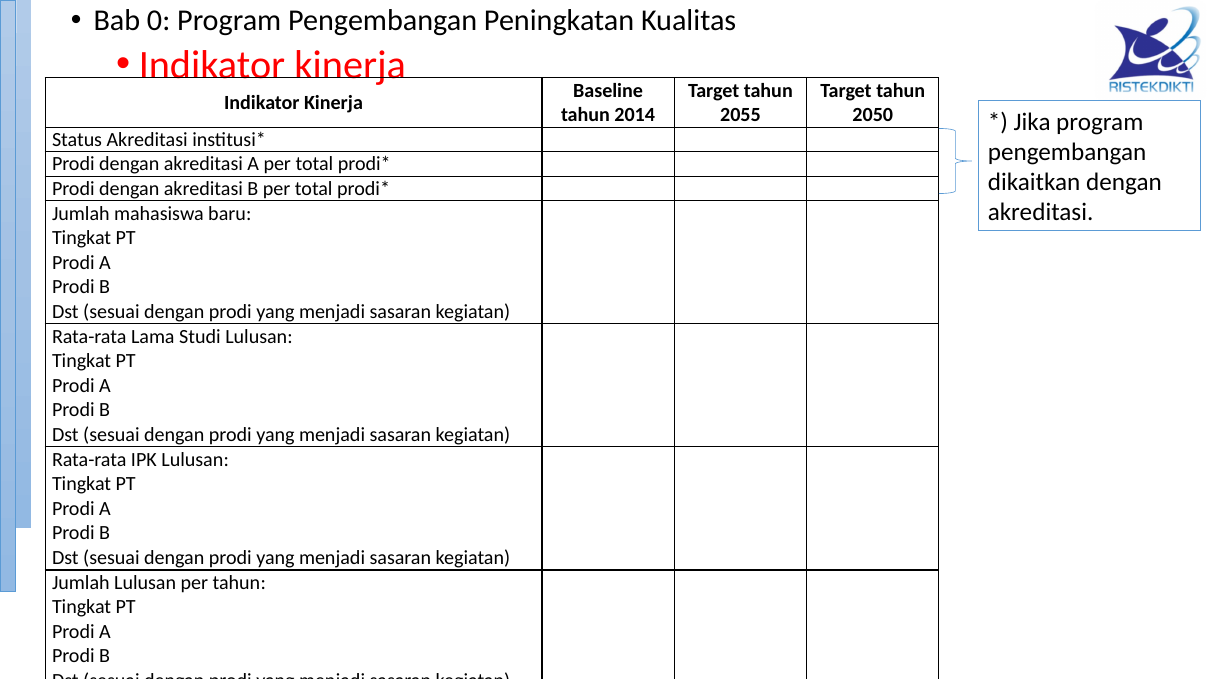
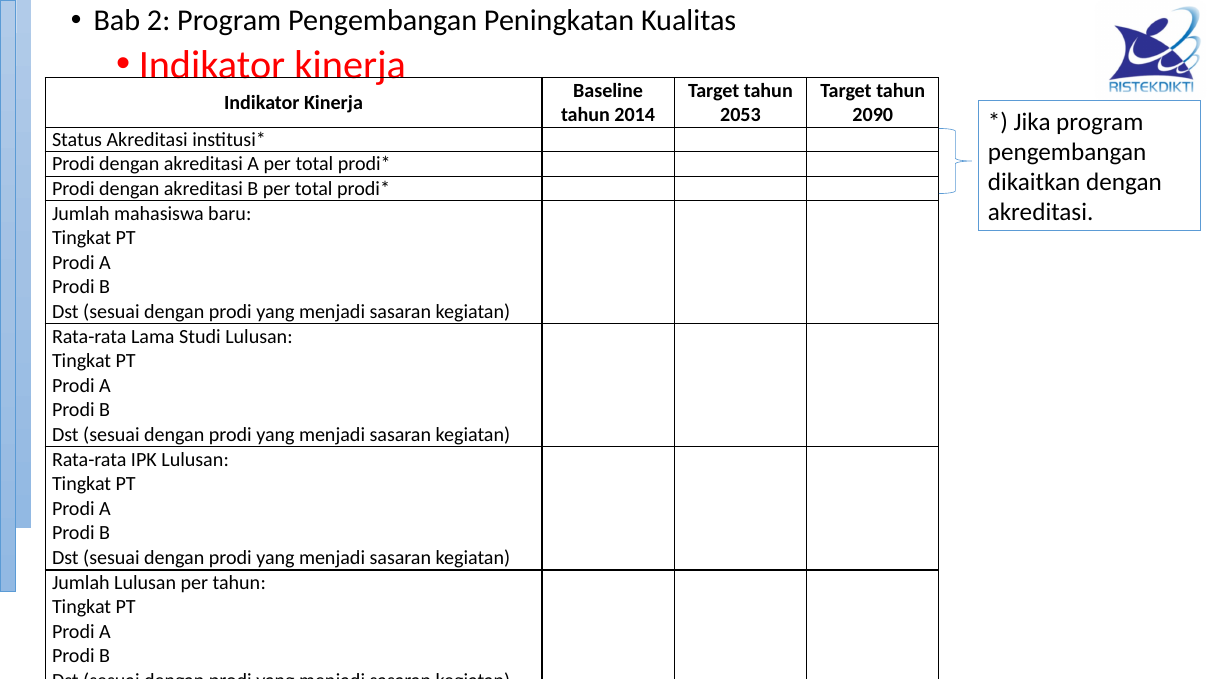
0: 0 -> 2 (159, 21)
2055: 2055 -> 2053 (740, 115)
2050: 2050 -> 2090 (873, 115)
